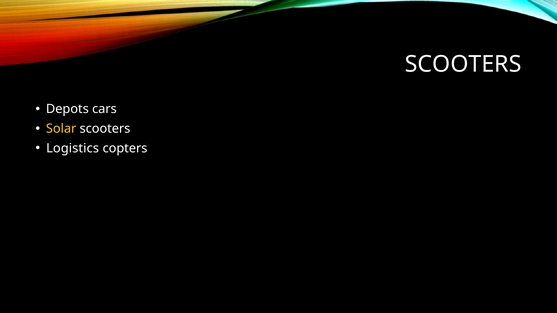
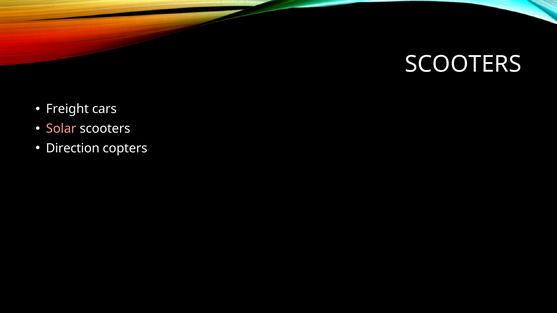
Depots: Depots -> Freight (67, 109)
Solar colour: yellow -> pink (61, 129)
Logistics: Logistics -> Direction (73, 148)
